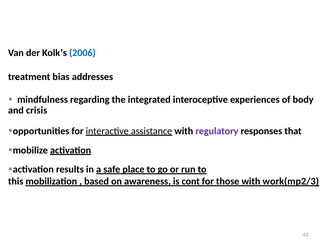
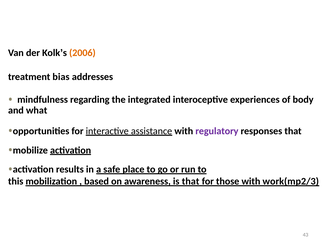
2006 colour: blue -> orange (82, 53)
crisis: crisis -> what (37, 110)
is cont: cont -> that (191, 181)
